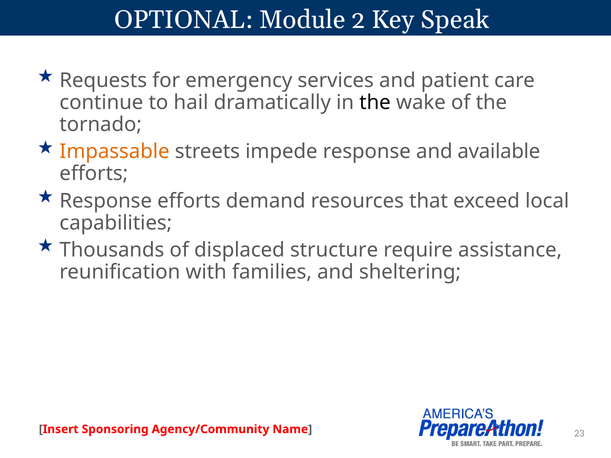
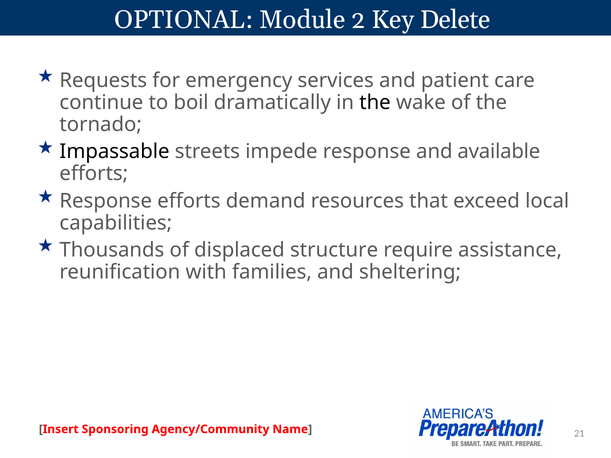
Speak: Speak -> Delete (455, 20)
hail: hail -> boil (191, 103)
Impassable colour: orange -> black (115, 152)
23: 23 -> 21 (579, 434)
